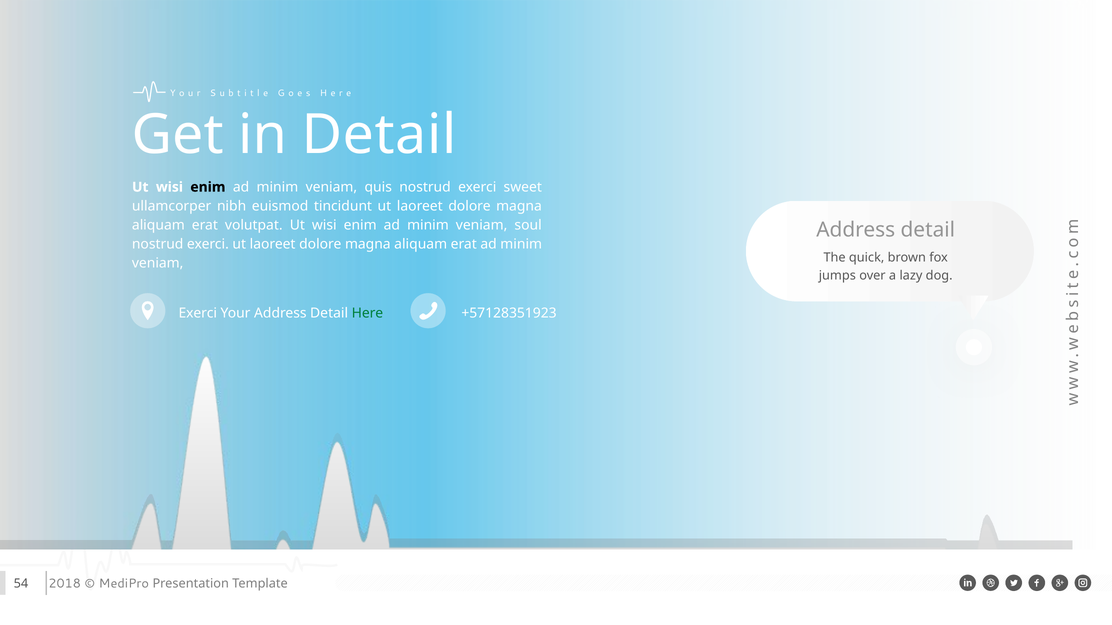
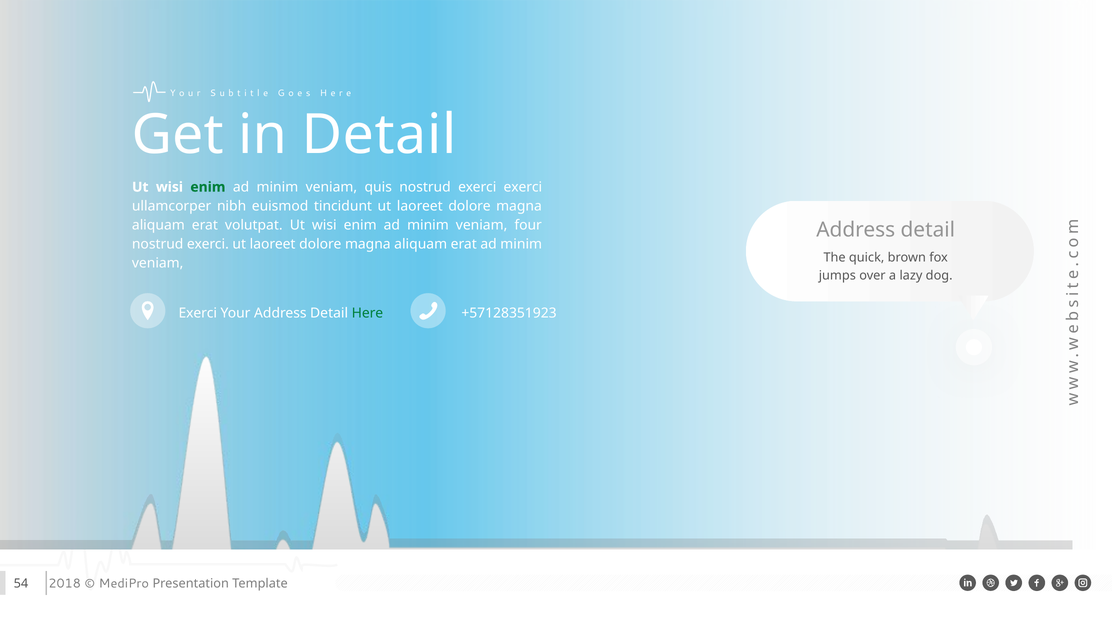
enim colour: black -> green (208, 187)
exerci sweet: sweet -> exerci (523, 187)
soul: soul -> four (528, 225)
